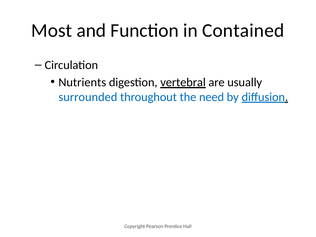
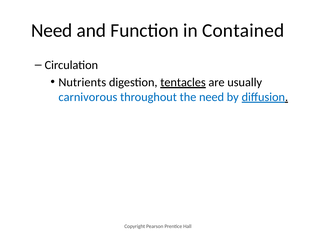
Most: Most -> Need (52, 31)
vertebral: vertebral -> tentacles (183, 82)
surrounded: surrounded -> carnivorous (88, 97)
